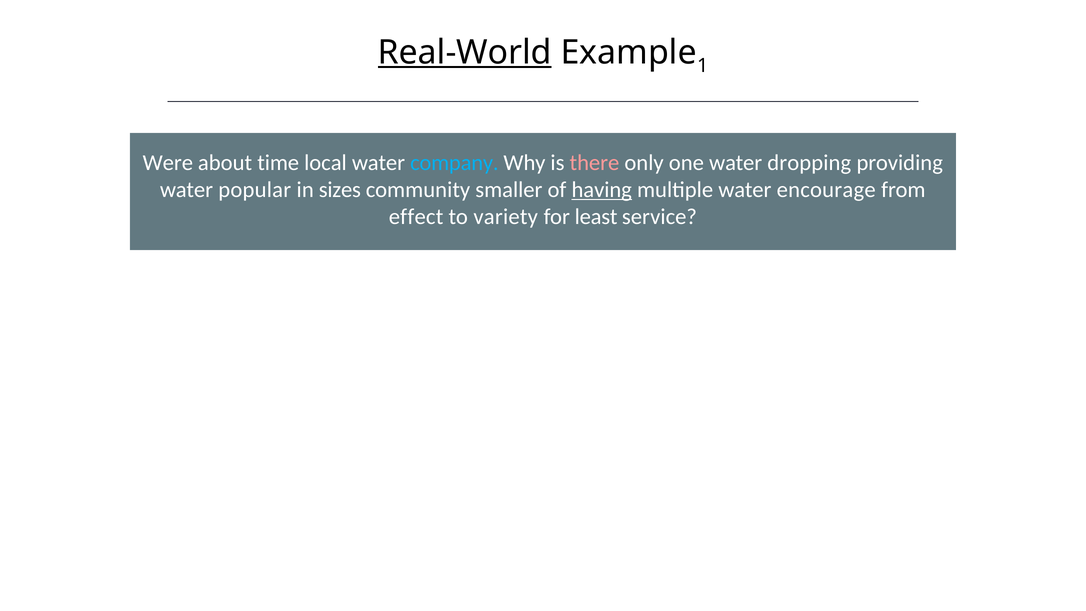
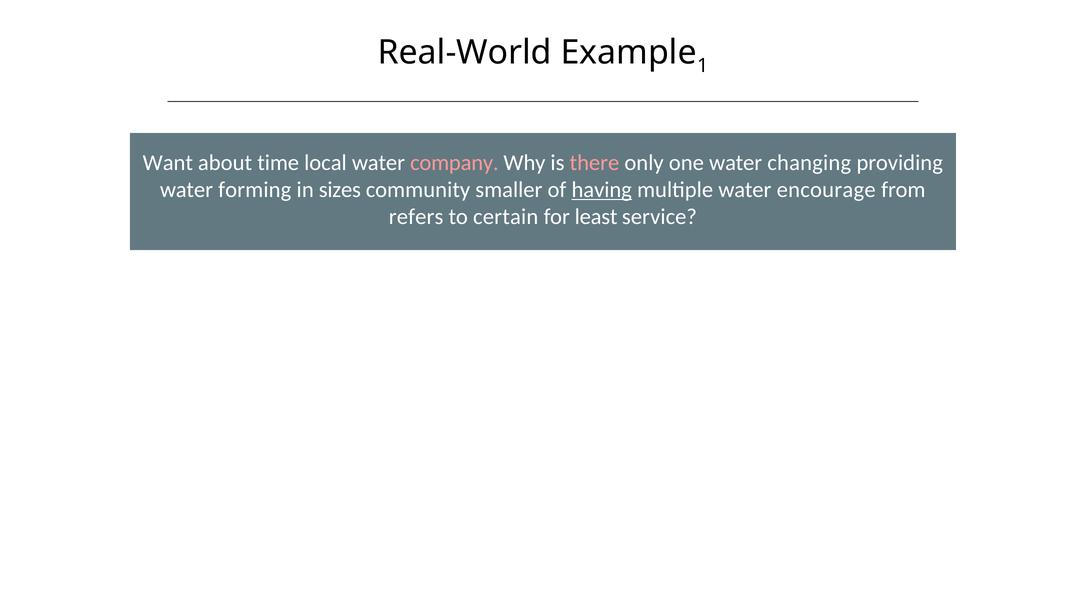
Real-World underline: present -> none (465, 53)
Were: Were -> Want (168, 163)
company colour: light blue -> pink (454, 163)
dropping: dropping -> changing (809, 163)
popular: popular -> forming (255, 190)
effect: effect -> refers (416, 217)
variety: variety -> certain (506, 217)
